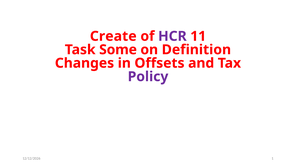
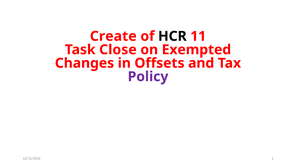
HCR colour: purple -> black (172, 36)
Some: Some -> Close (118, 50)
Definition: Definition -> Exempted (196, 50)
